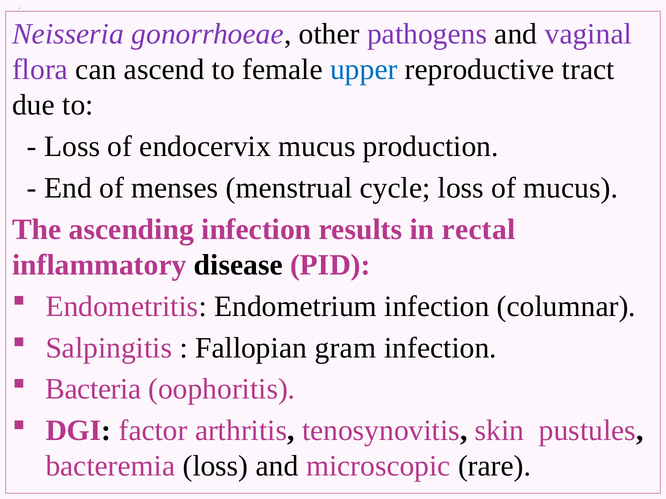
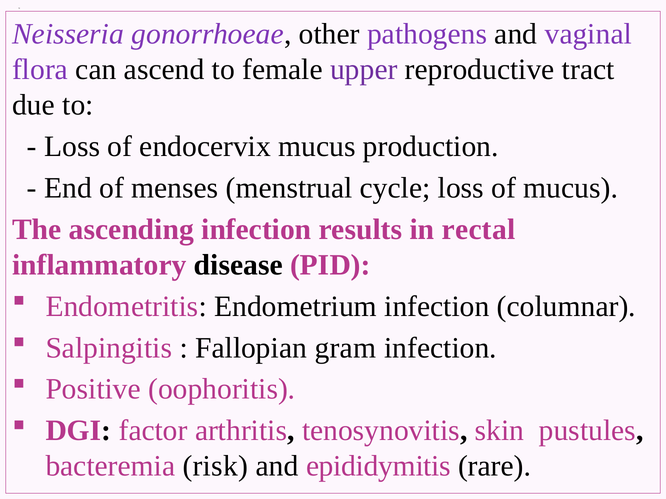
upper colour: blue -> purple (364, 70)
Bacteria: Bacteria -> Positive (93, 390)
bacteremia loss: loss -> risk (215, 467)
microscopic: microscopic -> epididymitis (378, 467)
